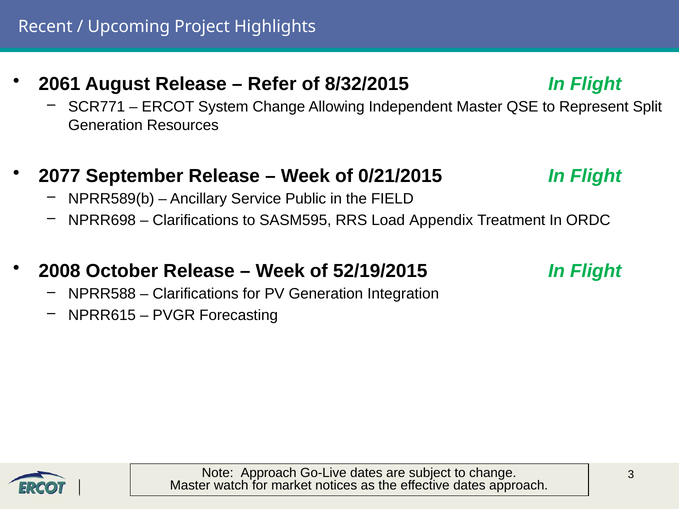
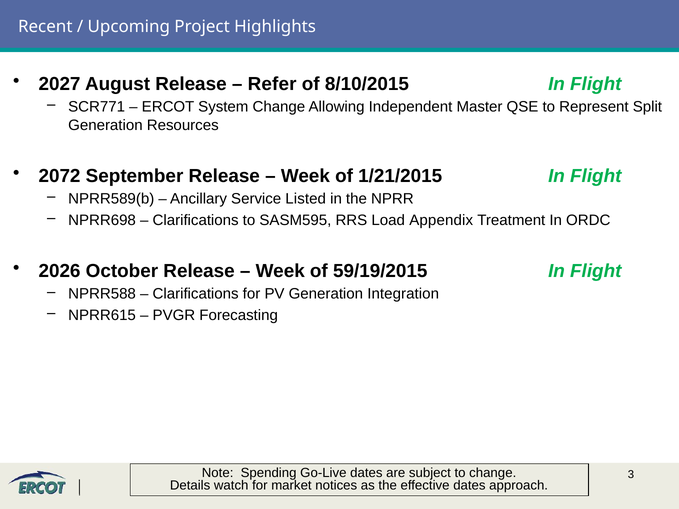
2061: 2061 -> 2027 (60, 84)
8/32/2015: 8/32/2015 -> 8/10/2015 (367, 84)
2077: 2077 -> 2072 (60, 176)
0/21/2015: 0/21/2015 -> 1/21/2015 (400, 176)
Public: Public -> Listed (306, 199)
FIELD: FIELD -> NPRR (392, 199)
2008: 2008 -> 2026 (60, 271)
52/19/2015: 52/19/2015 -> 59/19/2015 (380, 271)
Note Approach: Approach -> Spending (269, 473)
Master: Master -> Details (190, 486)
